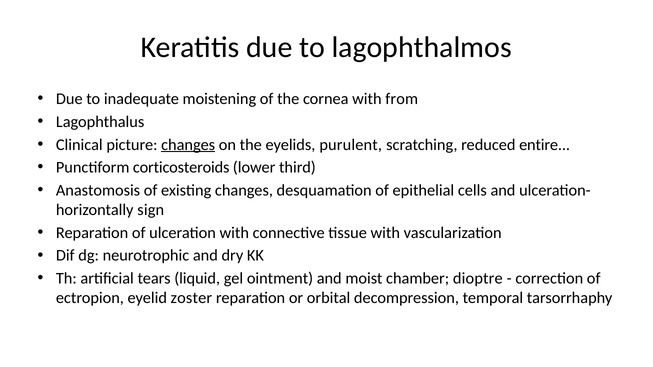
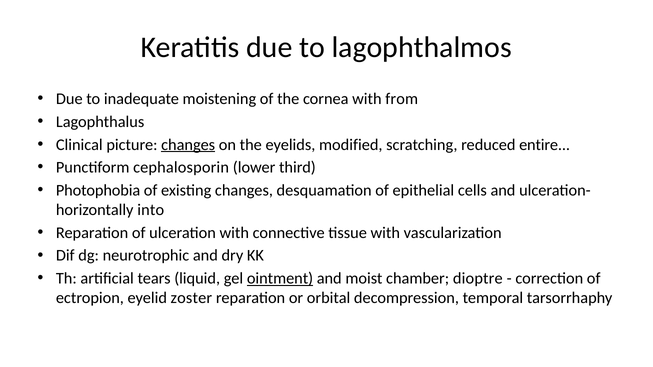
purulent: purulent -> modified (351, 145)
corticosteroids: corticosteroids -> cephalosporin (181, 168)
Anastomosis: Anastomosis -> Photophobia (98, 190)
sign: sign -> into (151, 210)
ointment underline: none -> present (280, 279)
